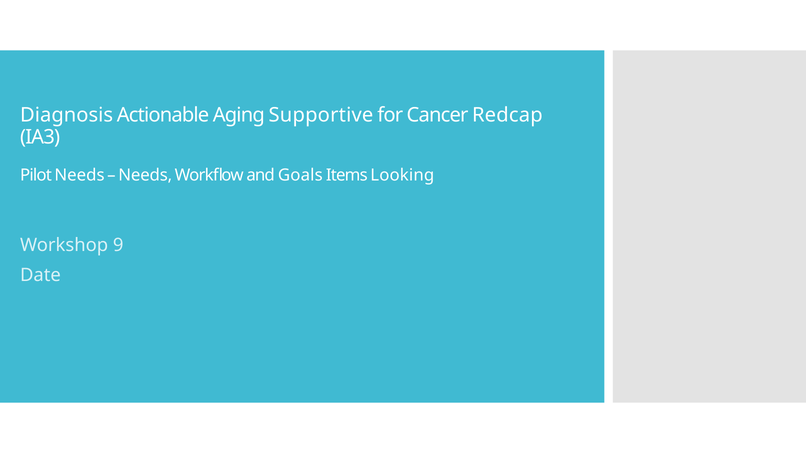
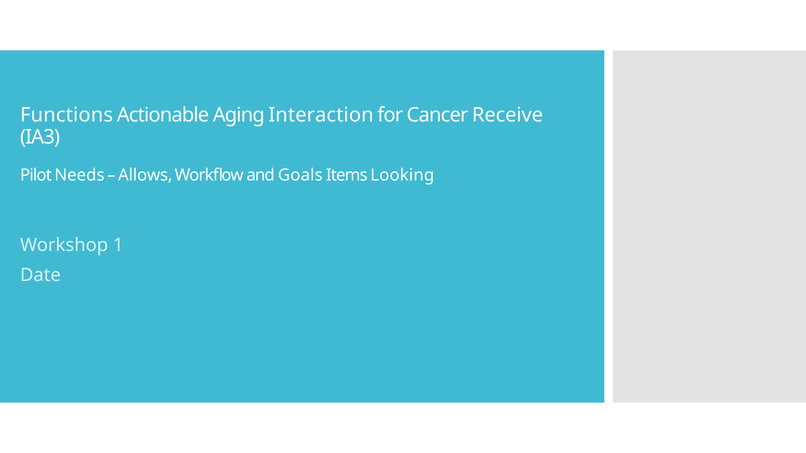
Diagnosis: Diagnosis -> Functions (67, 115)
Supportive: Supportive -> Interaction (321, 115)
Redcap: Redcap -> Receive (508, 115)
Needs: Needs -> Allows (145, 175)
9: 9 -> 1 (118, 245)
